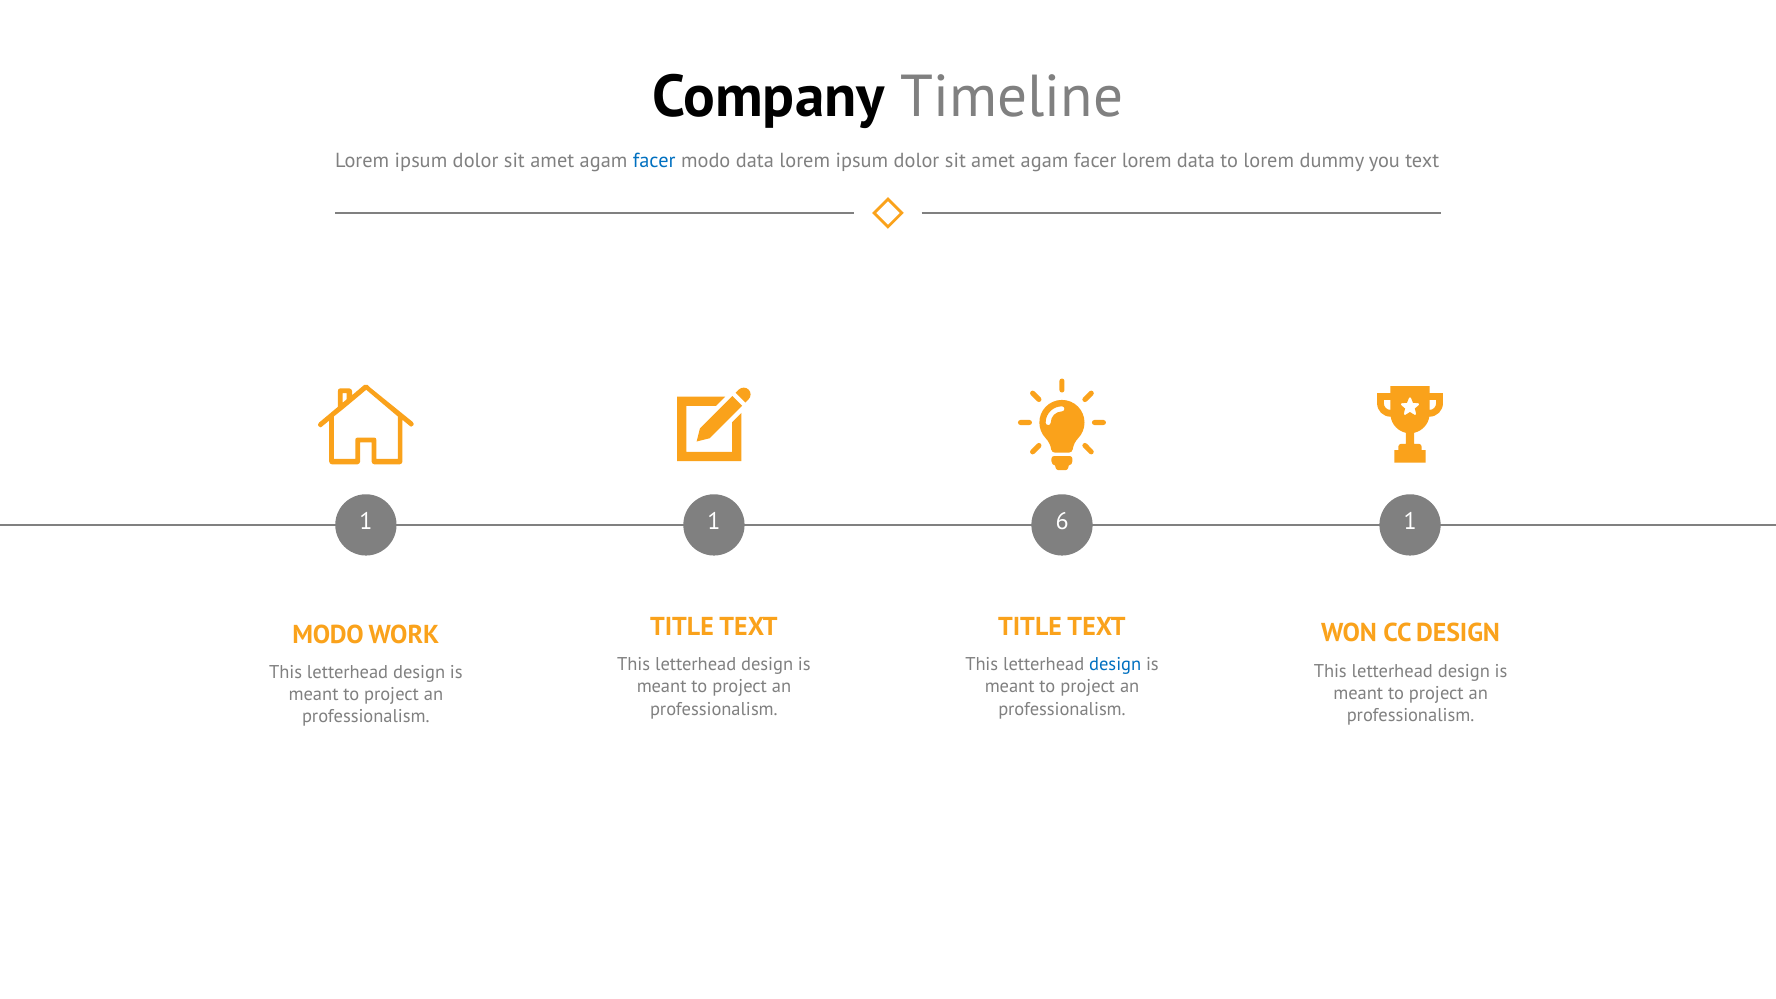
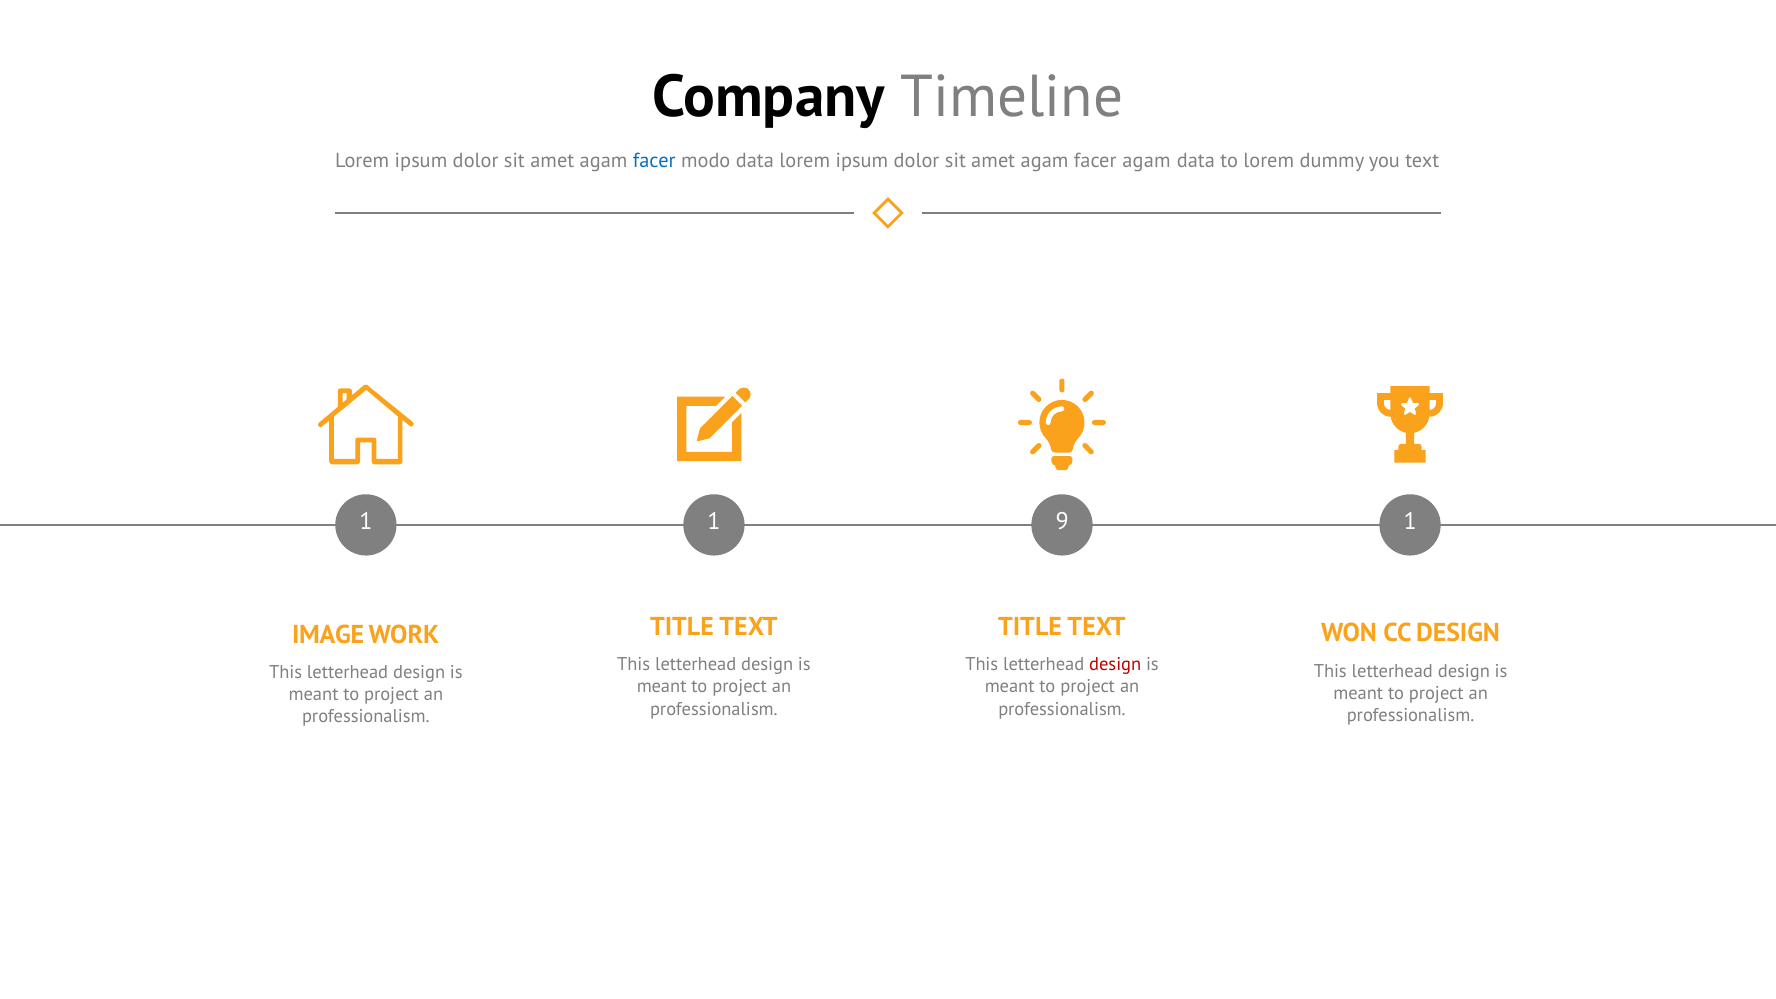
facer lorem: lorem -> agam (1147, 161)
6: 6 -> 9 (1062, 522)
MODO: MODO -> IMAGE (328, 635)
design colour: blue -> red (1115, 665)
